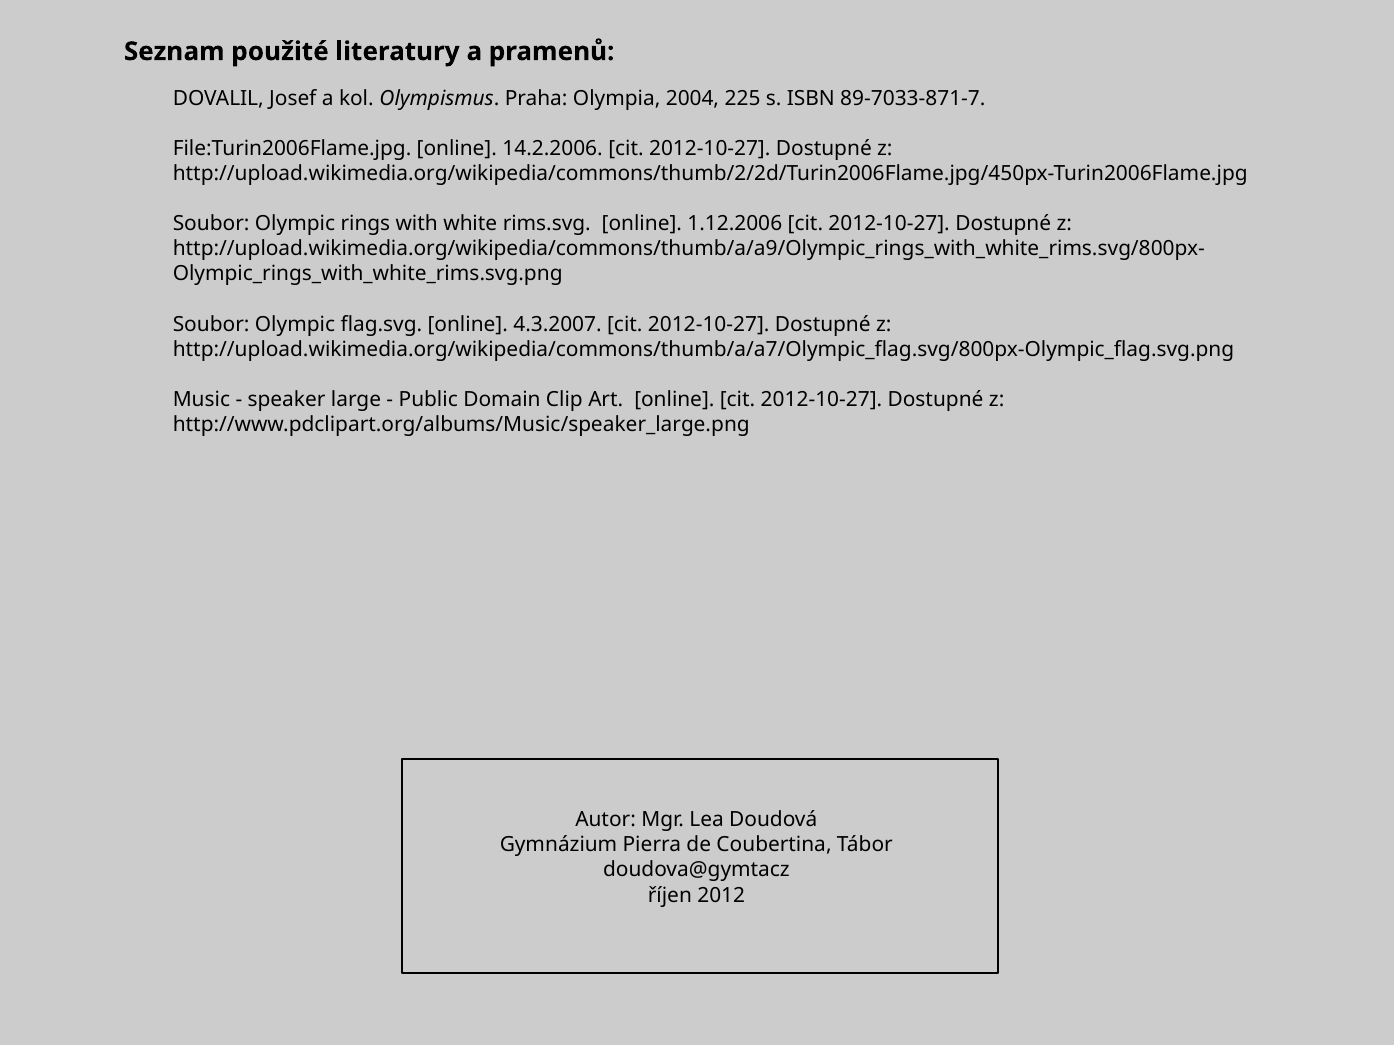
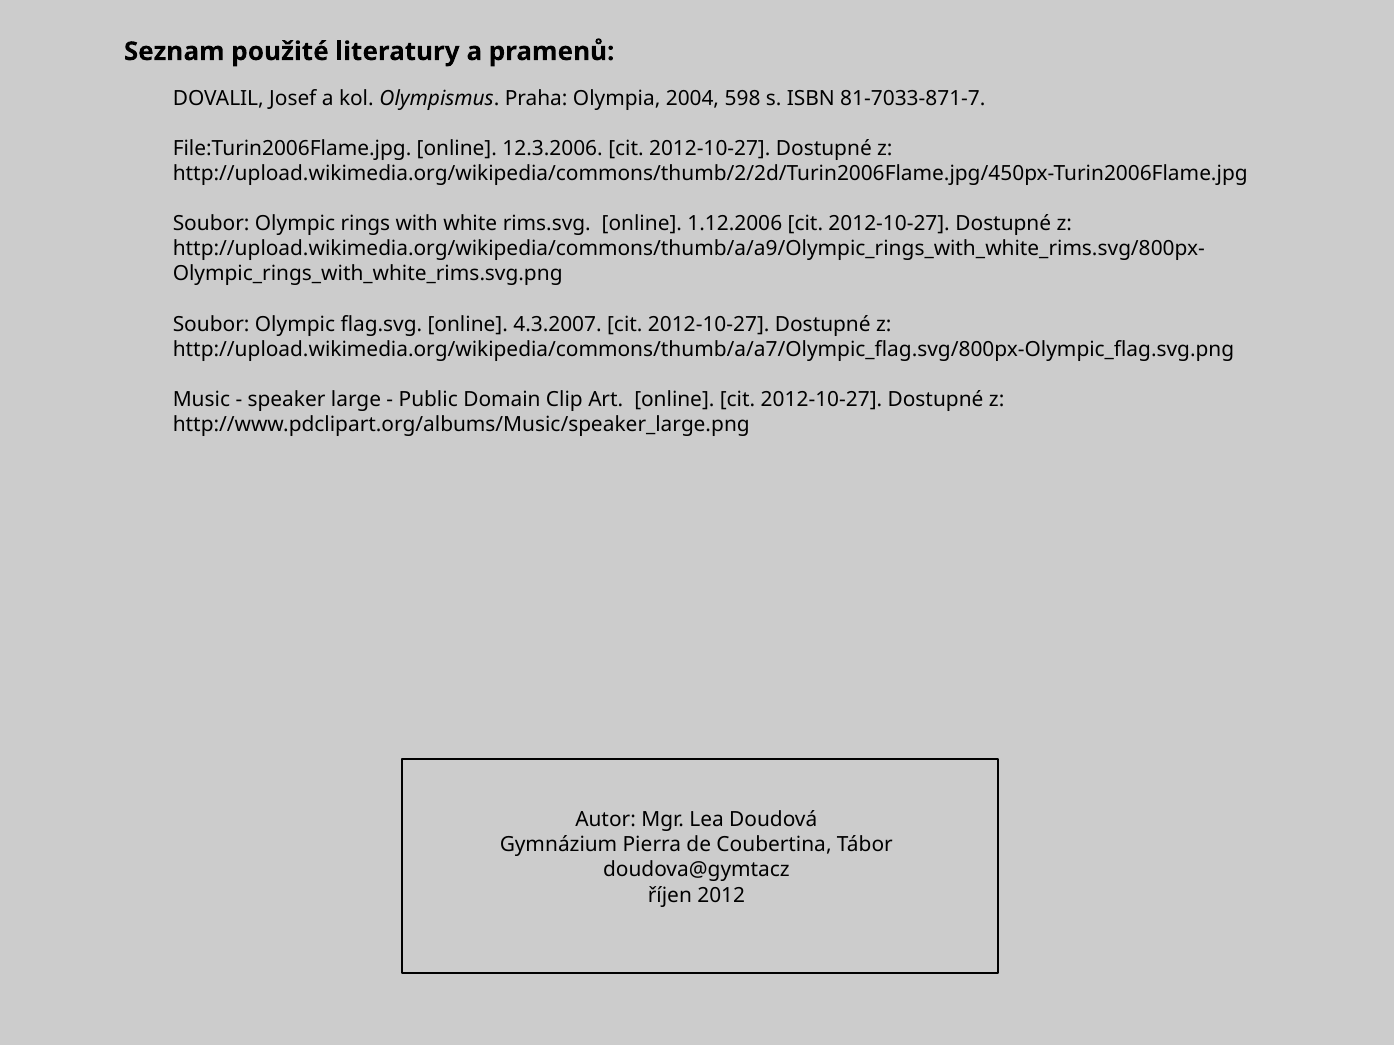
225: 225 -> 598 (743, 99)
89-7033-871-7: 89-7033-871-7 -> 81-7033-871-7 (913, 99)
14.2.2006: 14.2.2006 -> 12.3.2006 (553, 149)
